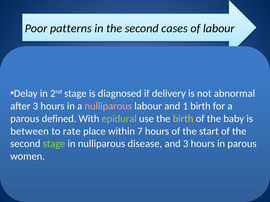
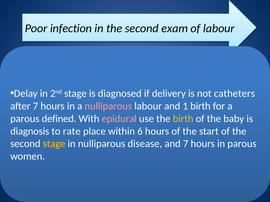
patterns: patterns -> infection (71, 28)
cases: cases -> exam (175, 28)
abnormal: abnormal -> catheters (234, 94)
after 3: 3 -> 7 (35, 106)
epidural colour: light green -> pink (119, 119)
between: between -> diagnosis (30, 131)
7: 7 -> 6 (140, 131)
stage colour: light green -> yellow (54, 144)
and 3: 3 -> 7 (186, 144)
